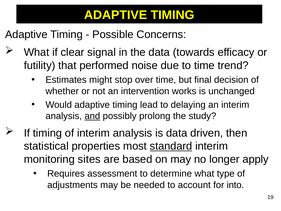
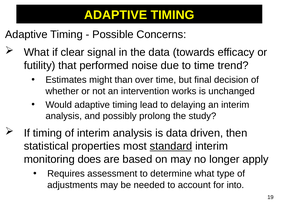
stop: stop -> than (124, 80)
and underline: present -> none (92, 116)
sites: sites -> does (89, 159)
